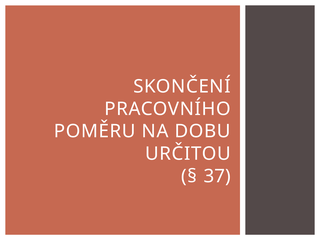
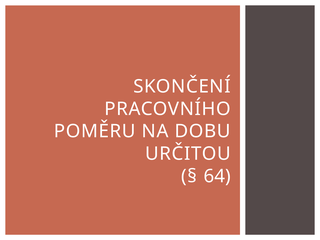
37: 37 -> 64 (217, 176)
